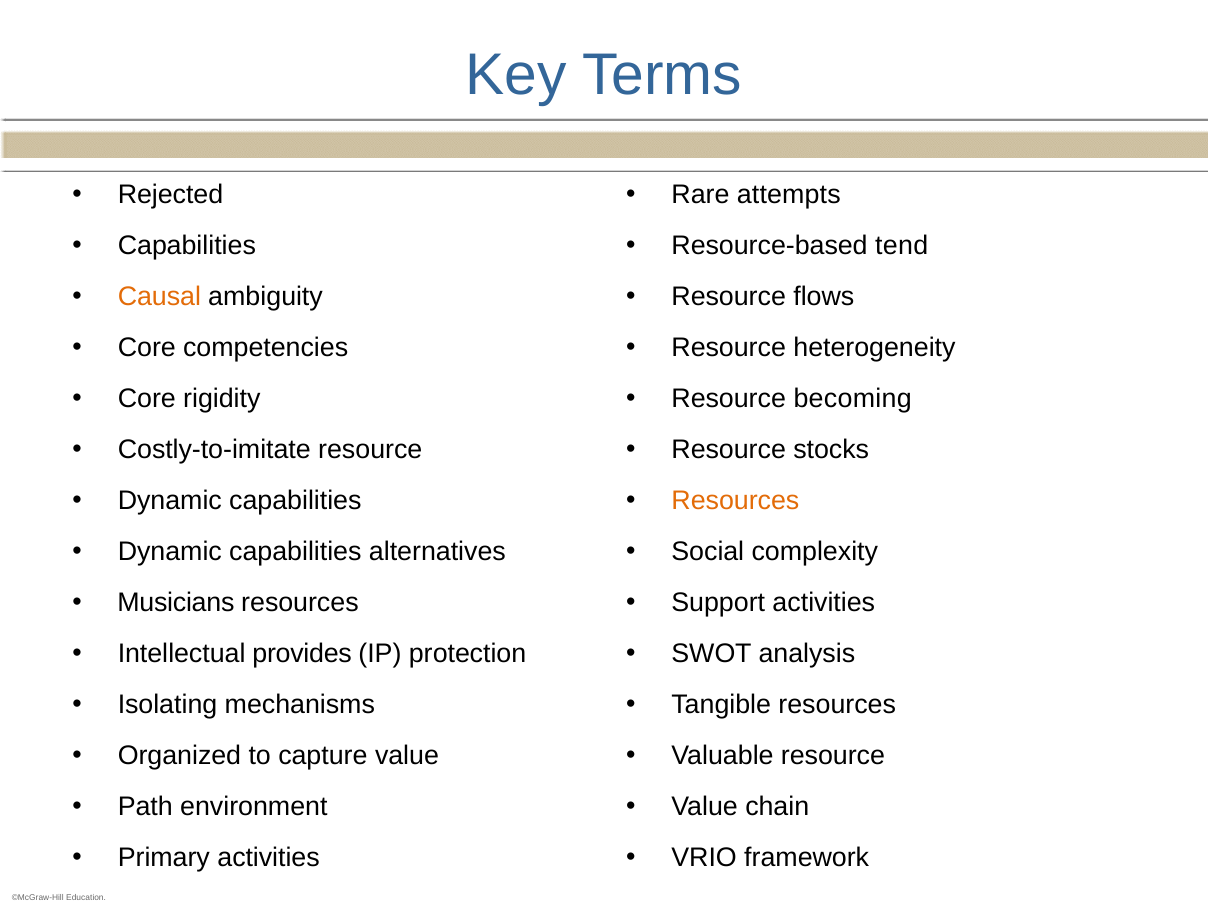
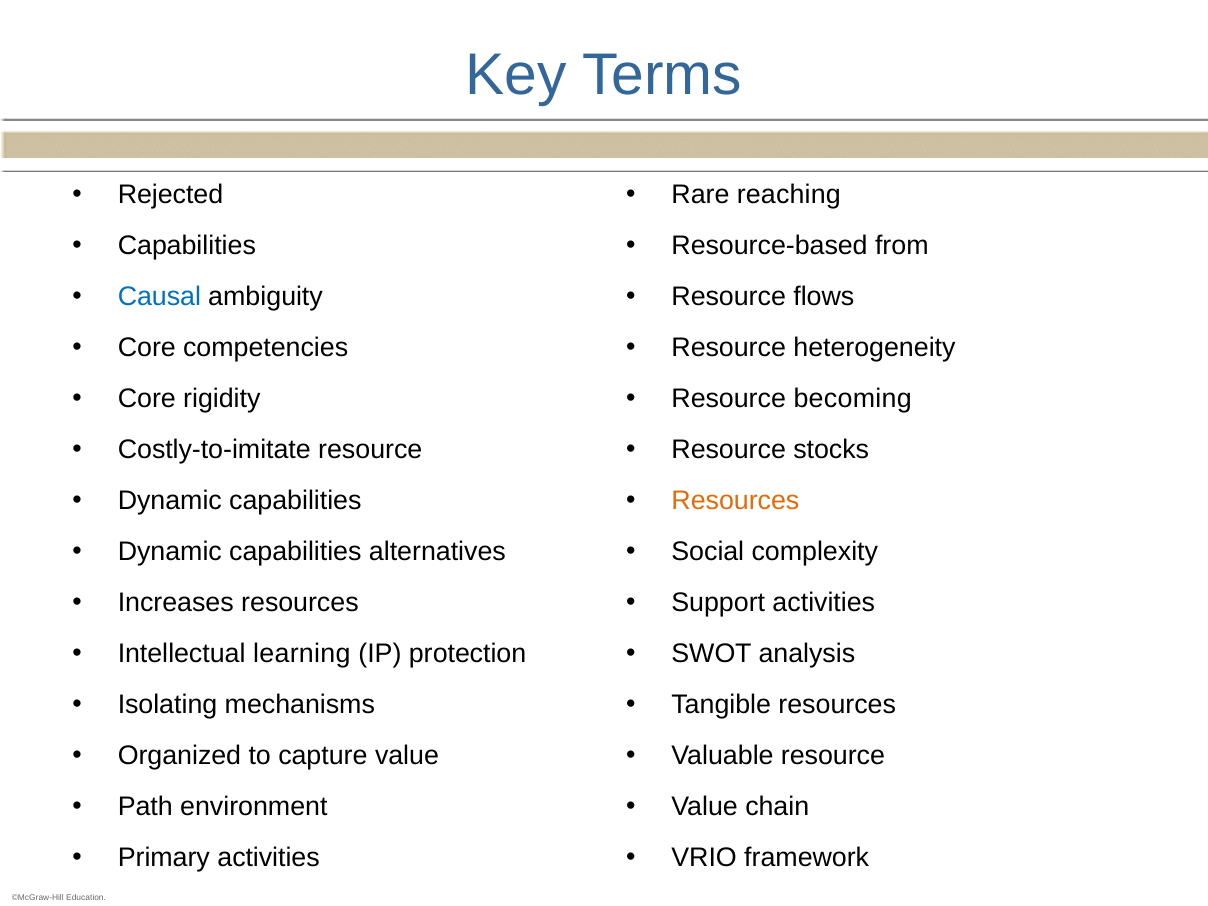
attempts: attempts -> reaching (789, 195)
tend: tend -> from (902, 246)
Causal colour: orange -> blue (159, 297)
Musicians: Musicians -> Increases (176, 603)
provides: provides -> learning (302, 654)
